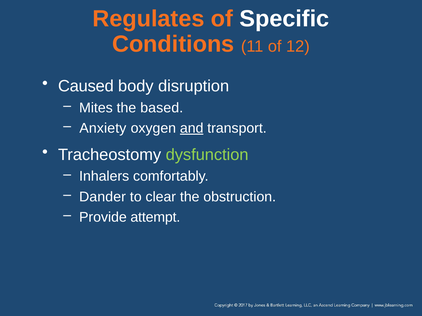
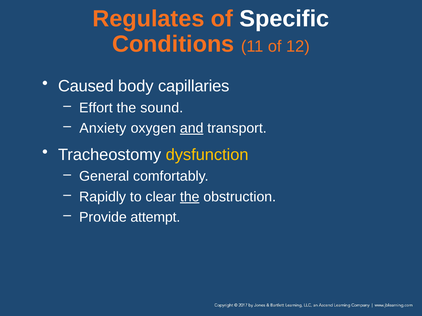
disruption: disruption -> capillaries (194, 86)
Mites: Mites -> Effort (96, 108)
based: based -> sound (162, 108)
dysfunction colour: light green -> yellow (207, 155)
Inhalers: Inhalers -> General (104, 177)
Dander: Dander -> Rapidly (103, 197)
the underline: none -> present (190, 197)
